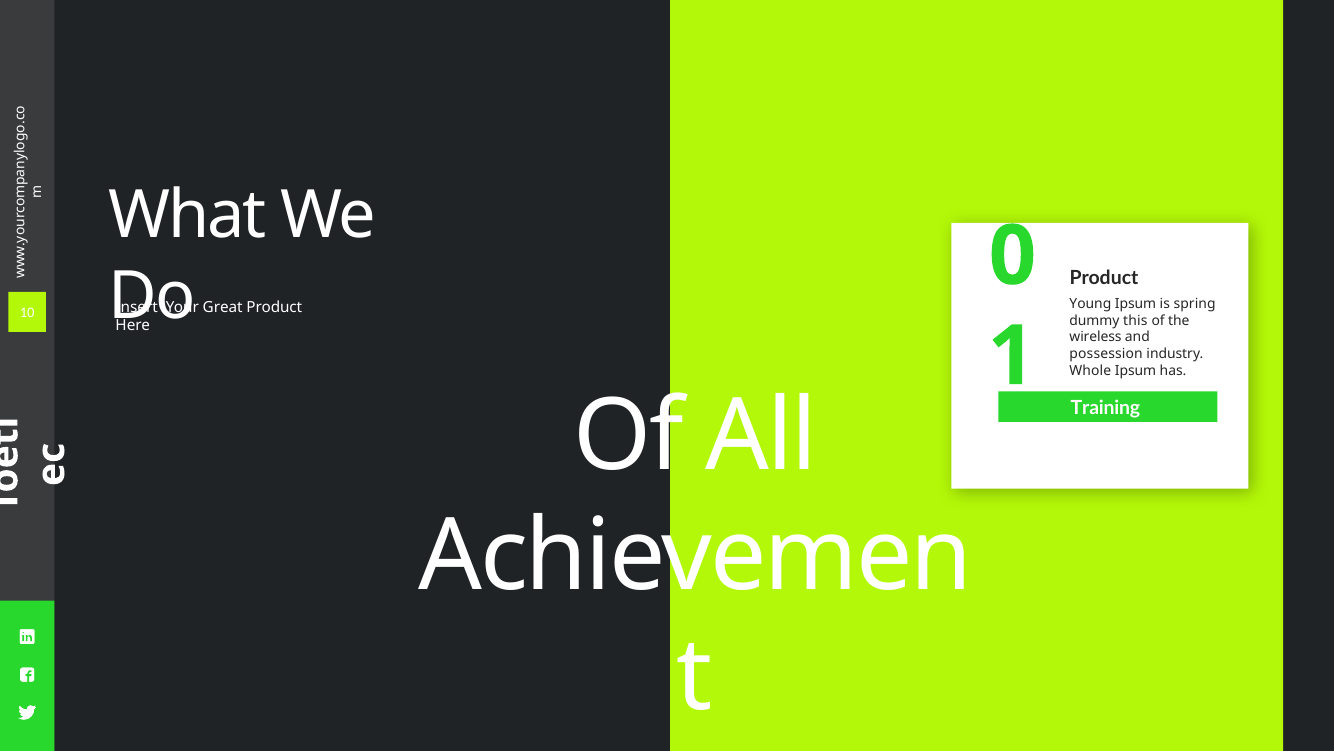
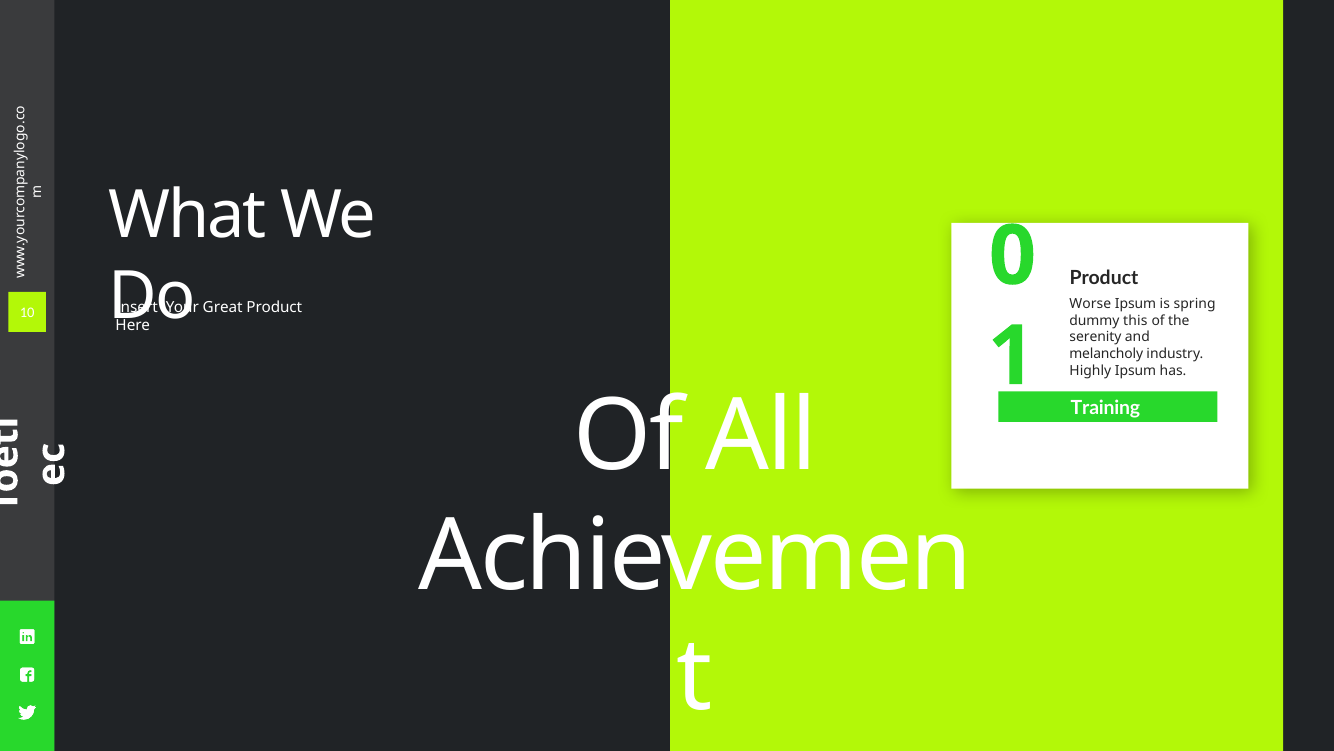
Young: Young -> Worse (1090, 304)
wireless: wireless -> serenity (1095, 337)
possession: possession -> melancholy (1106, 354)
Whole: Whole -> Highly (1090, 370)
